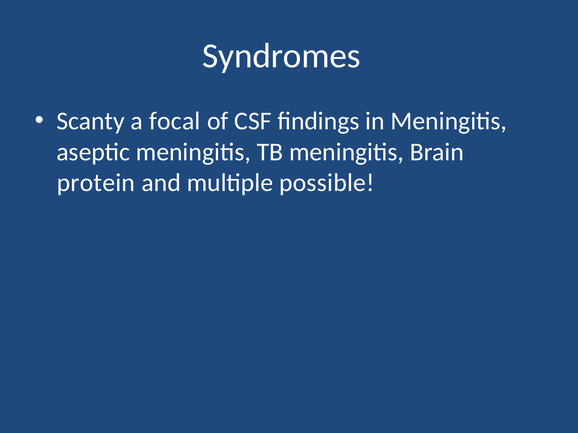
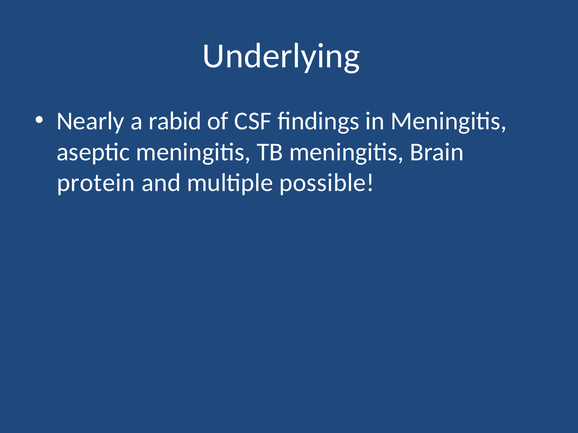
Syndromes: Syndromes -> Underlying (281, 56)
Scanty: Scanty -> Nearly (90, 121)
focal: focal -> rabid (175, 121)
